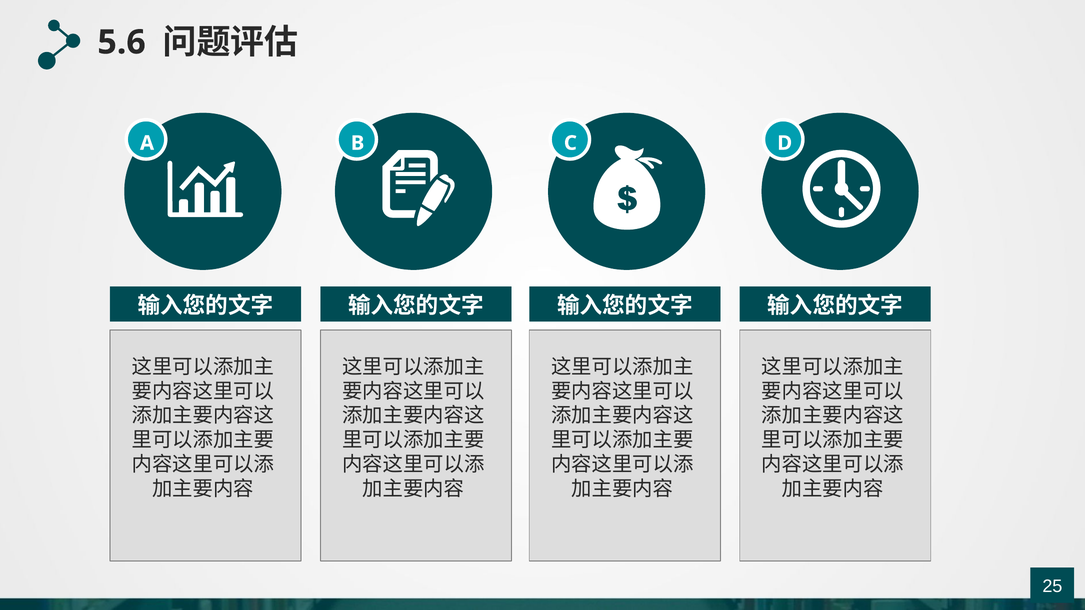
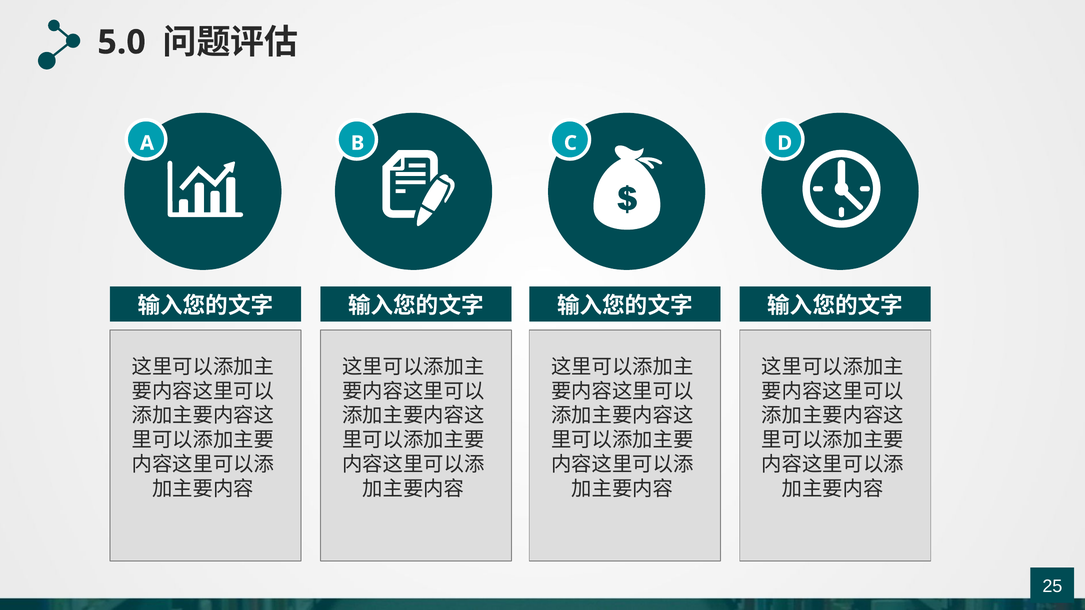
5.6: 5.6 -> 5.0 (122, 42)
